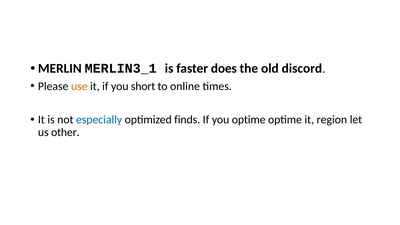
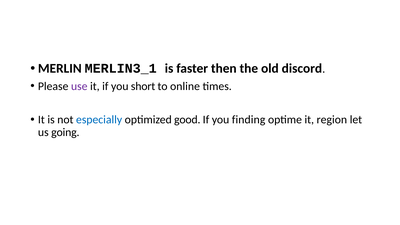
does: does -> then (224, 69)
use colour: orange -> purple (79, 86)
finds: finds -> good (187, 120)
you optime: optime -> finding (249, 120)
other: other -> going (65, 132)
